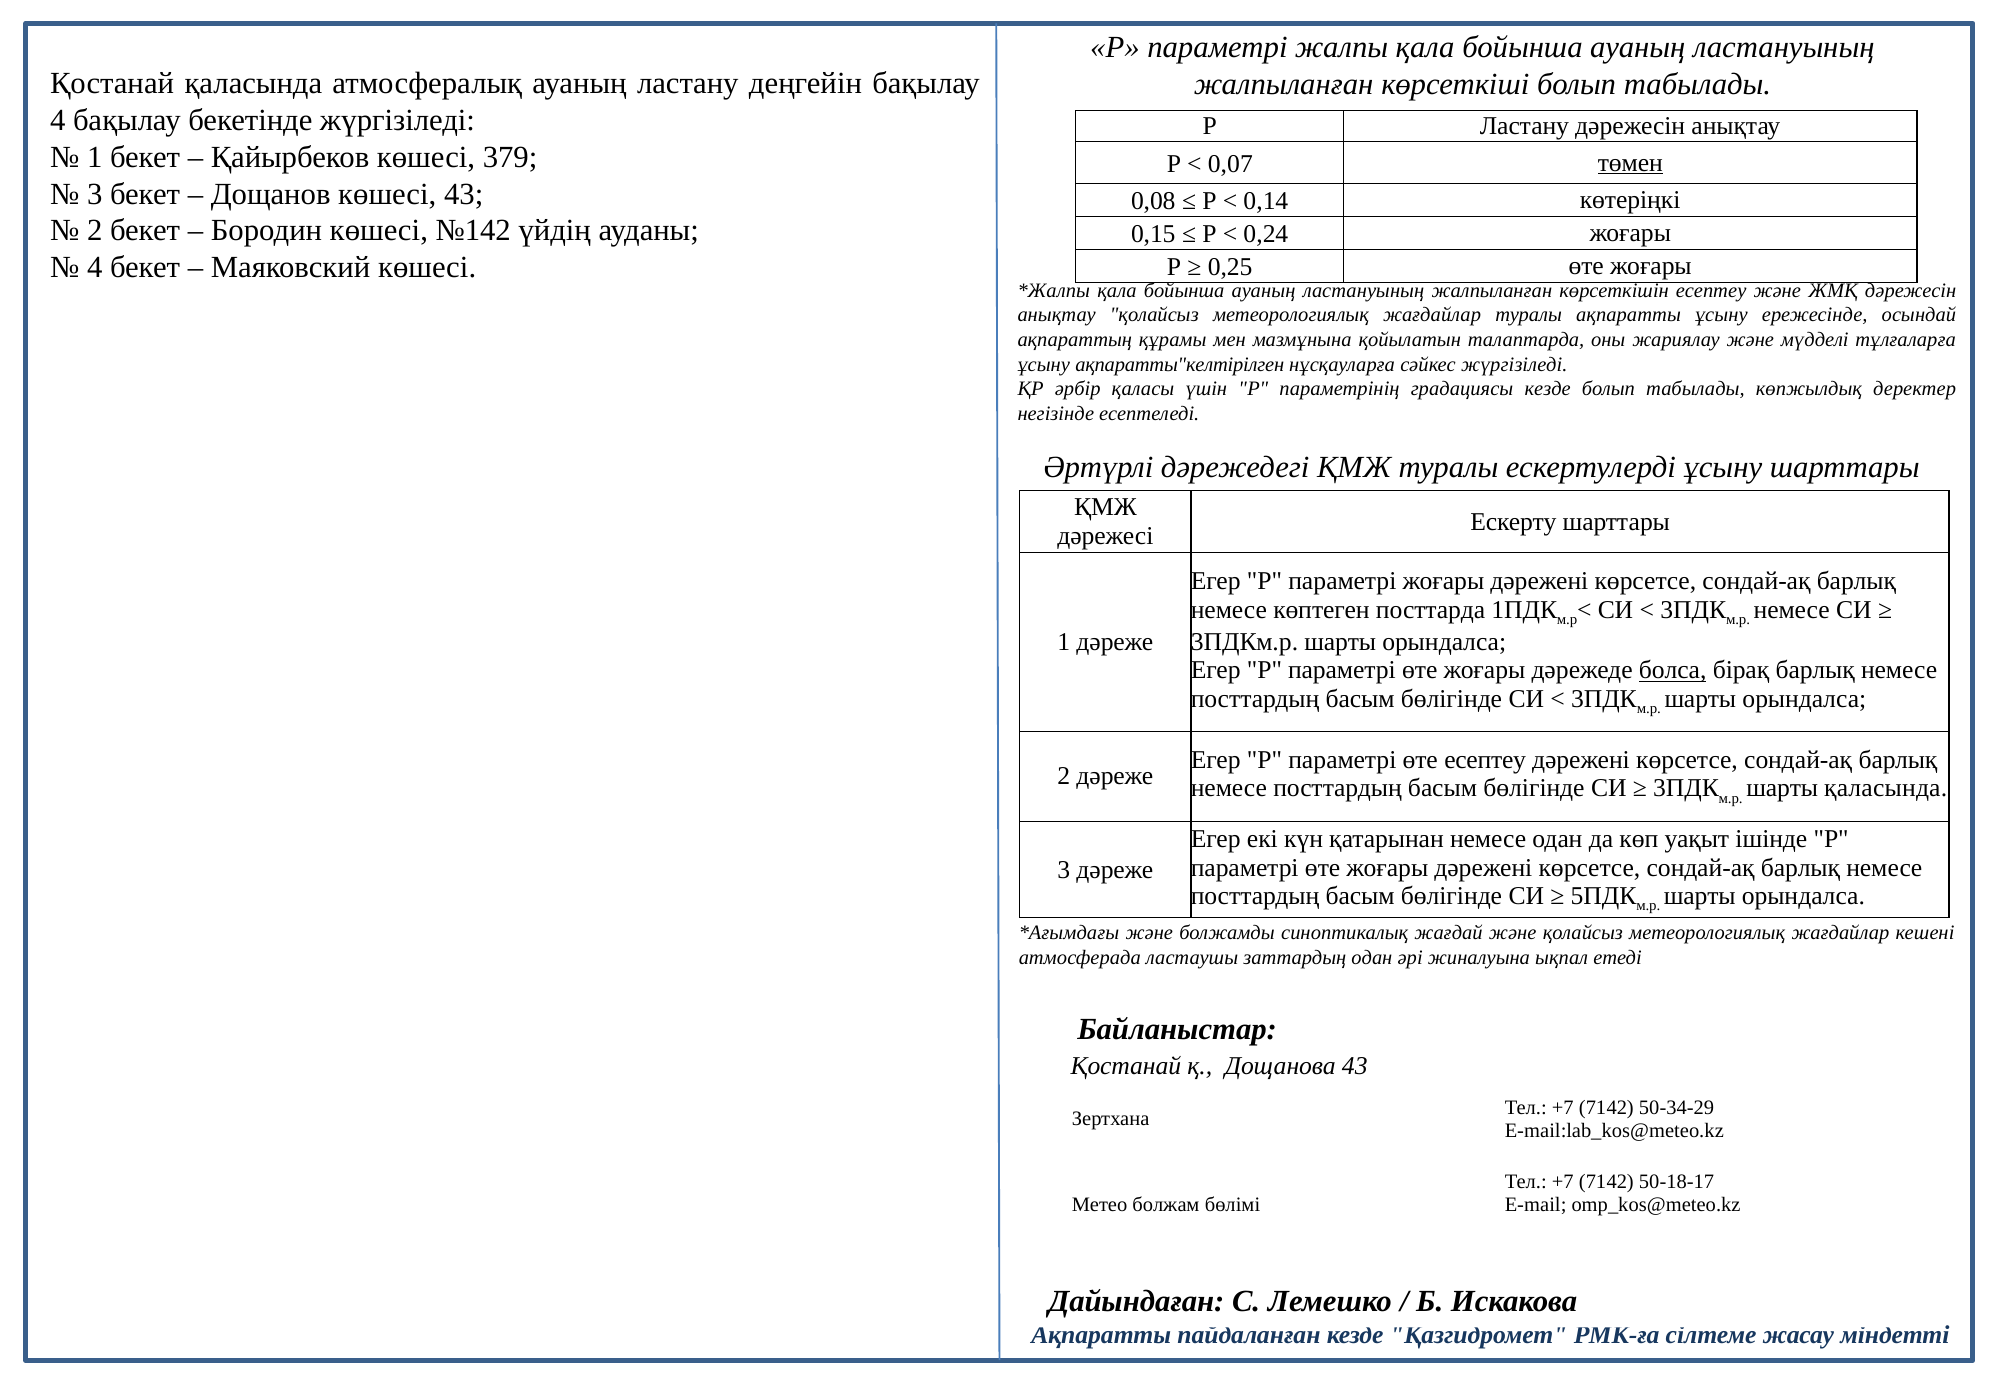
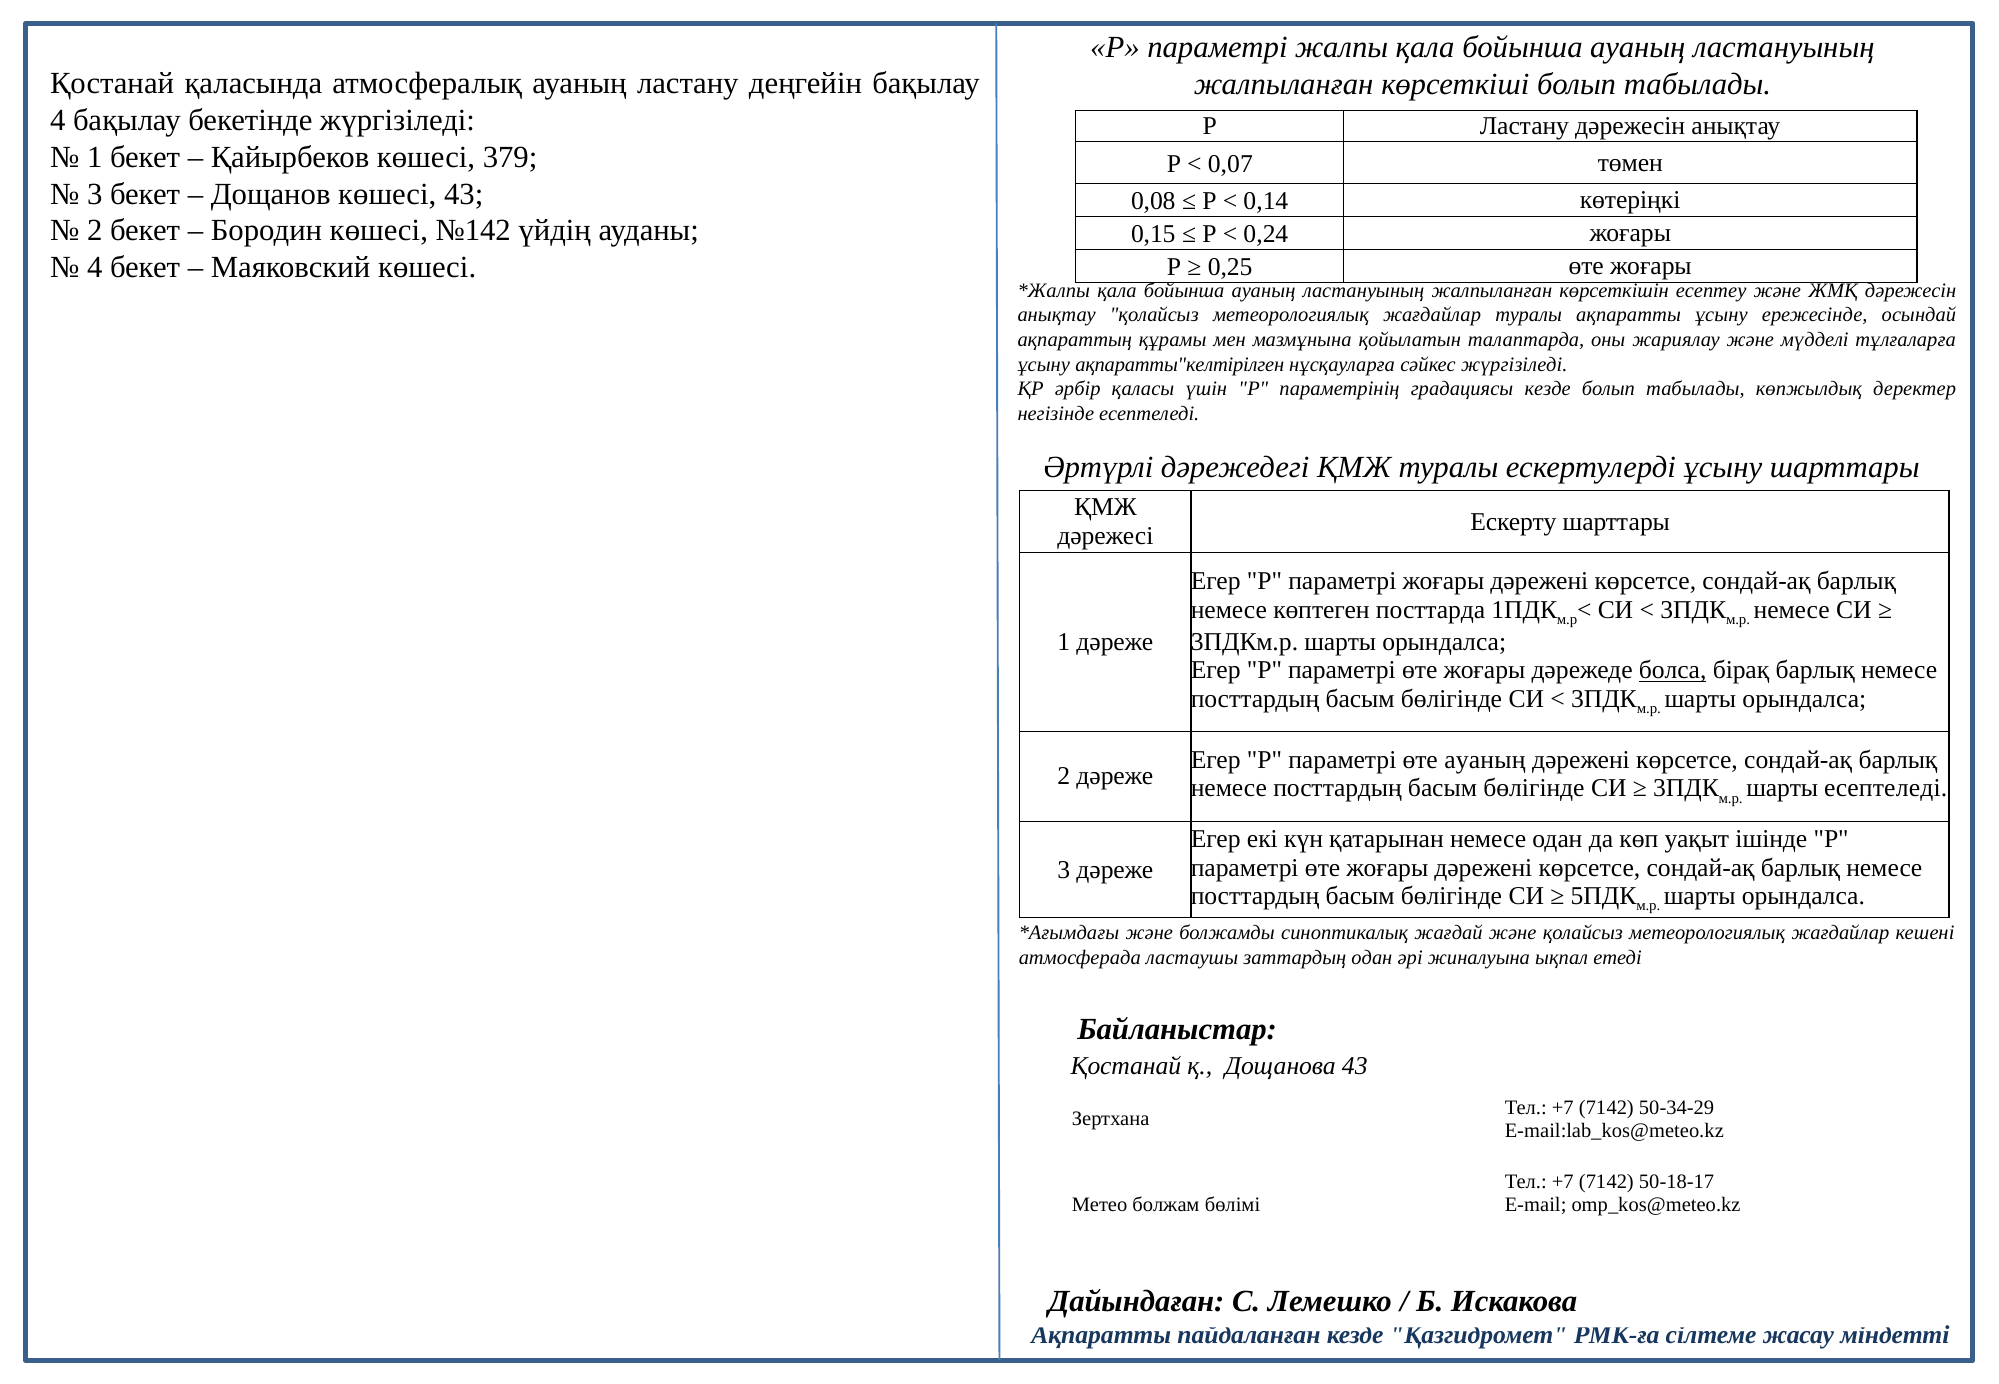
төмен underline: present -> none (1630, 163)
өте есептеу: есептеу -> ауаның (1485, 760)
шарты қаласында: қаласында -> есептеледі (1886, 788)
